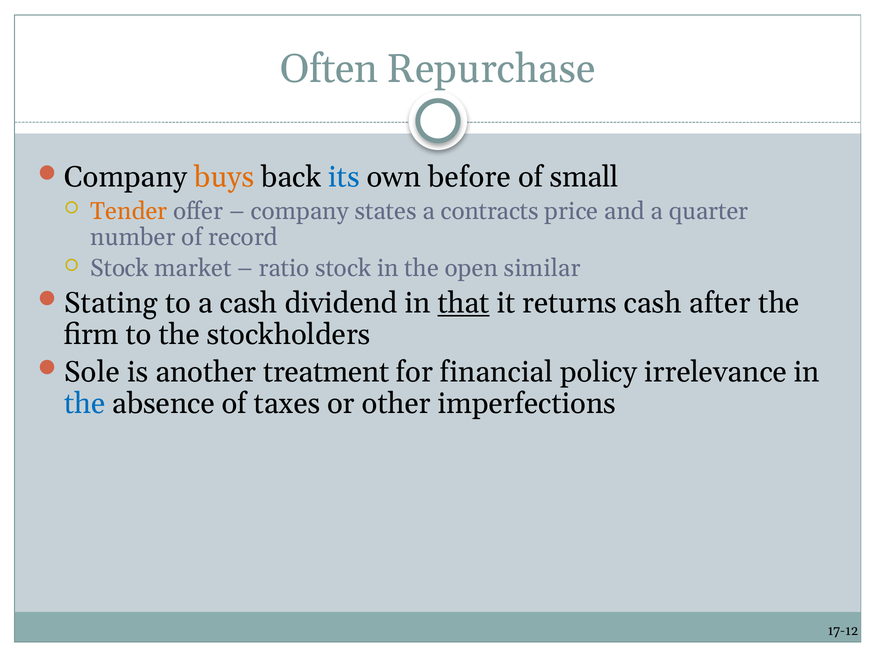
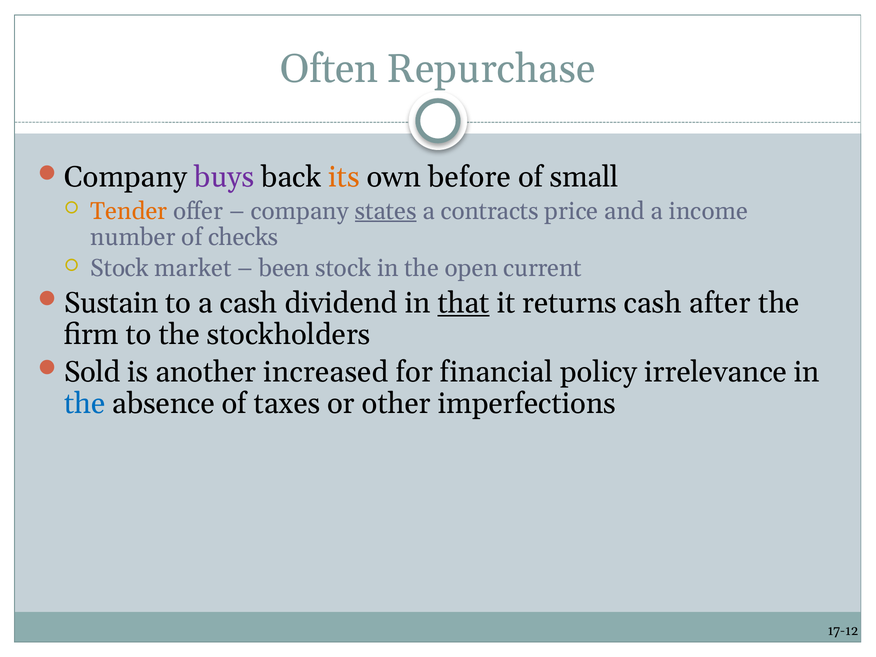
buys colour: orange -> purple (224, 177)
its colour: blue -> orange (344, 177)
states underline: none -> present (386, 211)
quarter: quarter -> income (708, 211)
record: record -> checks (243, 237)
ratio: ratio -> been (284, 268)
similar: similar -> current (543, 268)
Stating: Stating -> Sustain (111, 303)
Sole: Sole -> Sold (92, 372)
treatment: treatment -> increased (326, 372)
